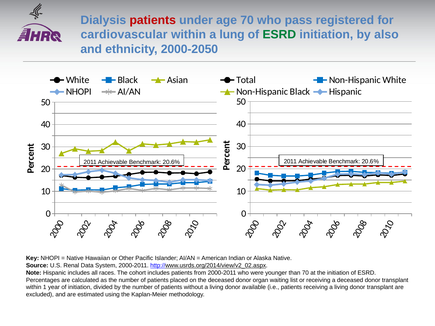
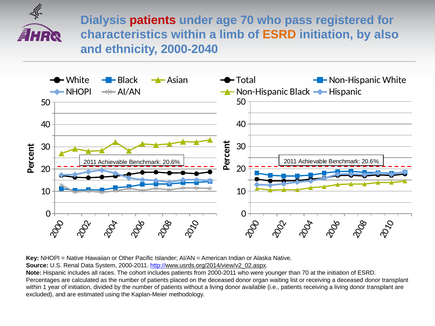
cardiovascular: cardiovascular -> characteristics (124, 35)
lung: lung -> limb (232, 35)
ESRD colour: green -> orange (279, 35)
2000-2050: 2000-2050 -> 2000-2040 (189, 49)
